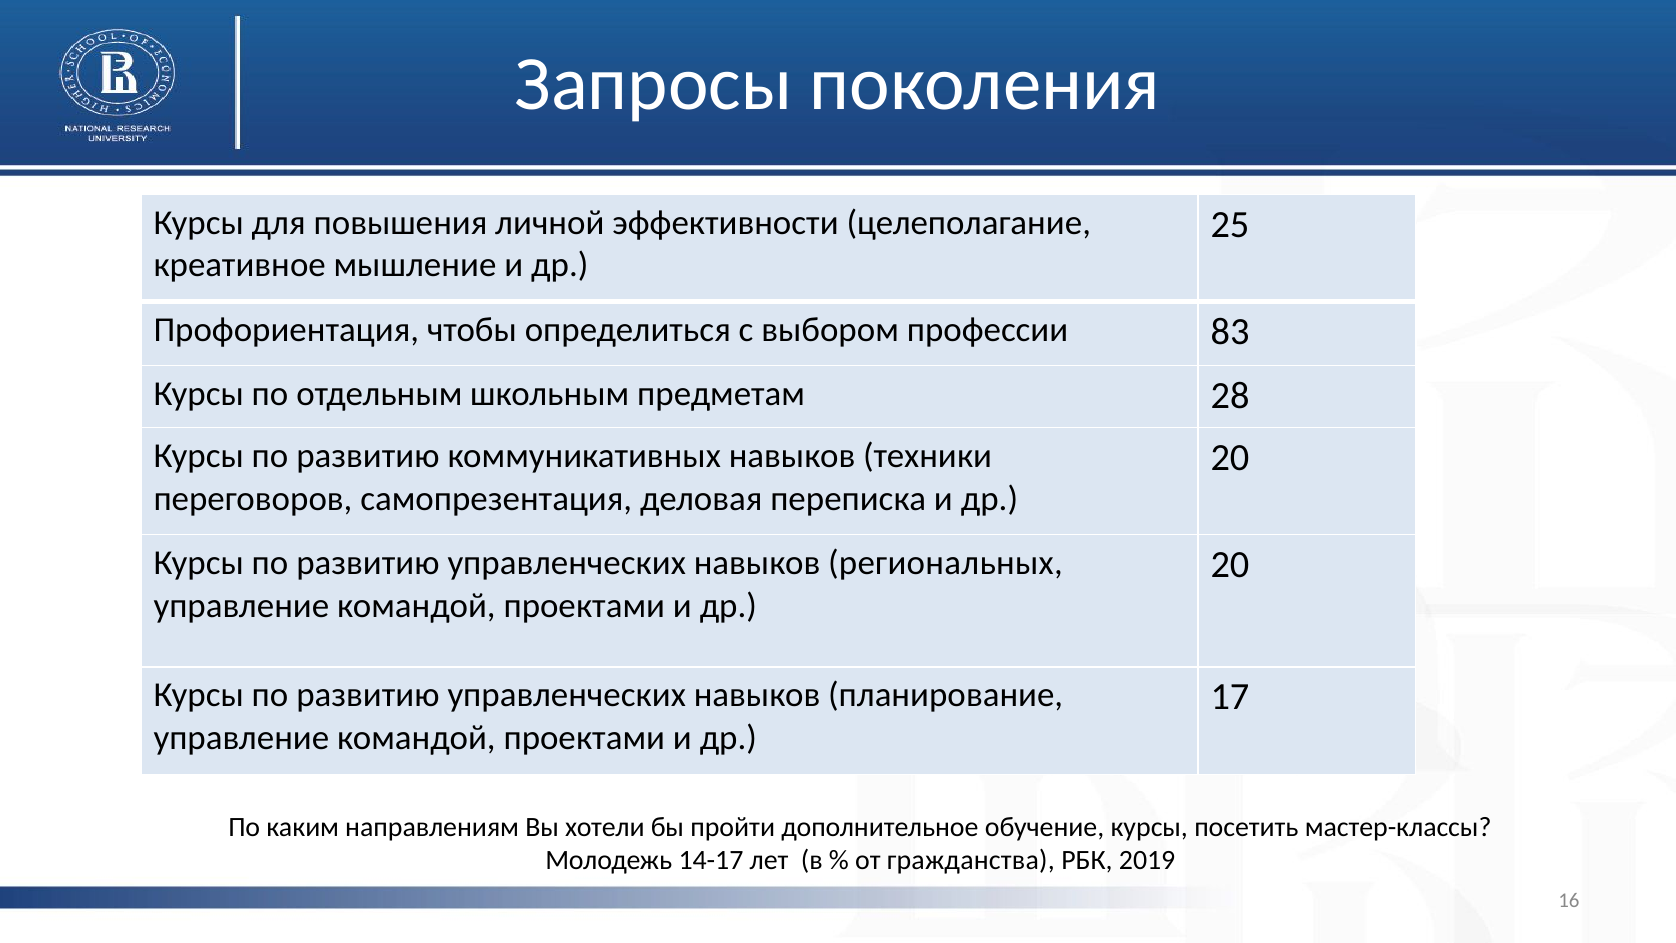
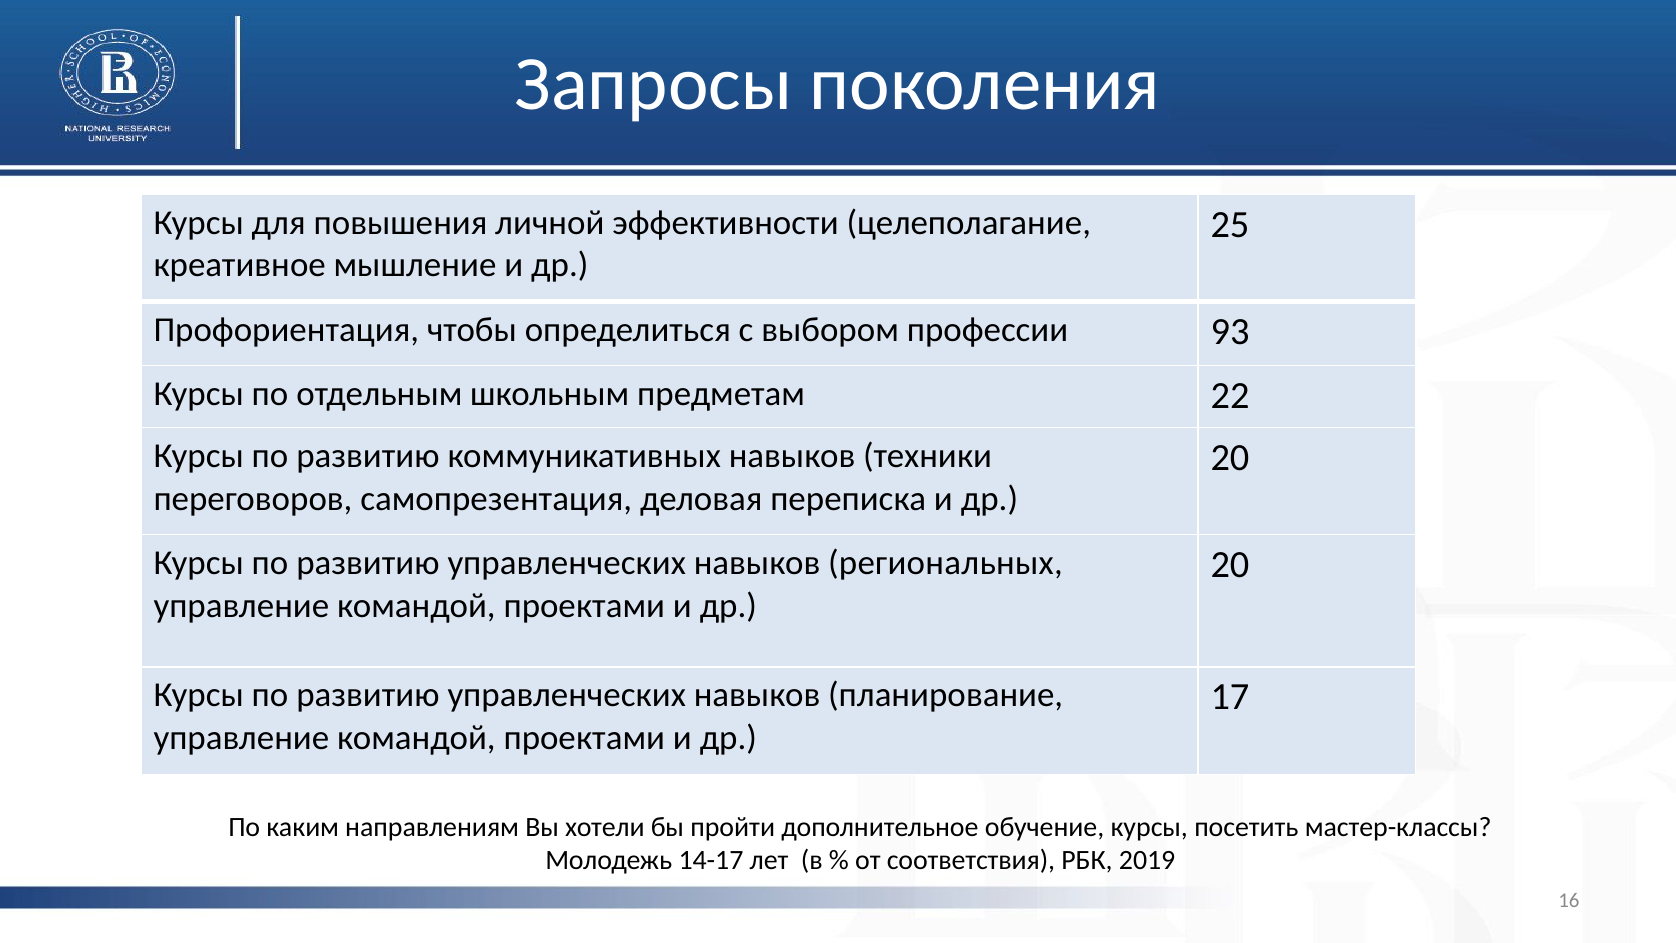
83: 83 -> 93 (1230, 331)
28: 28 -> 22 (1230, 396)
гражданства: гражданства -> соответствия (971, 860)
